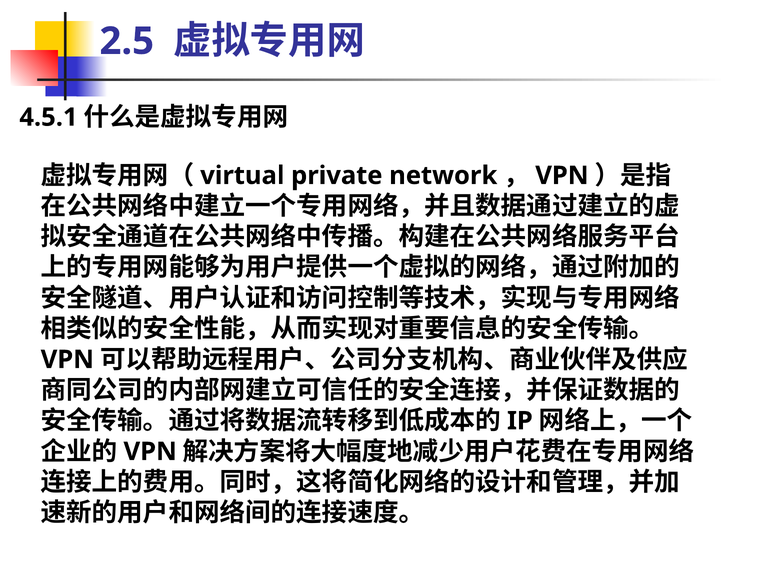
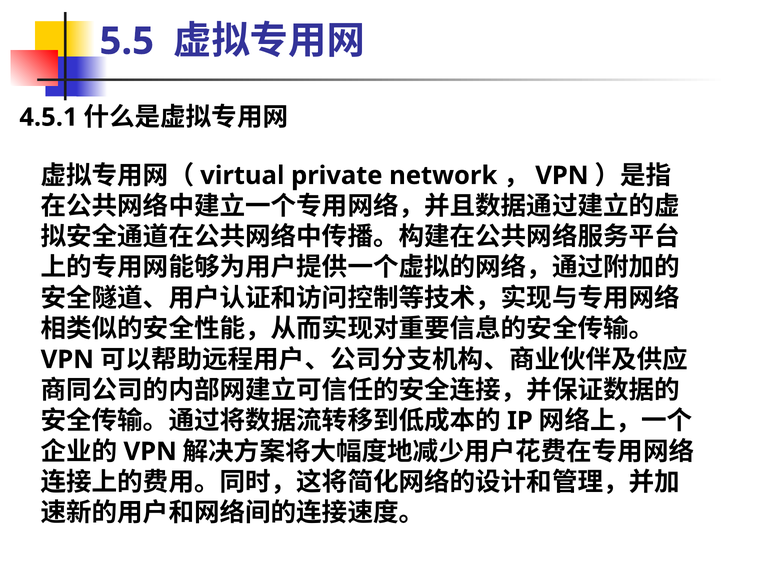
2.5: 2.5 -> 5.5 (127, 41)
